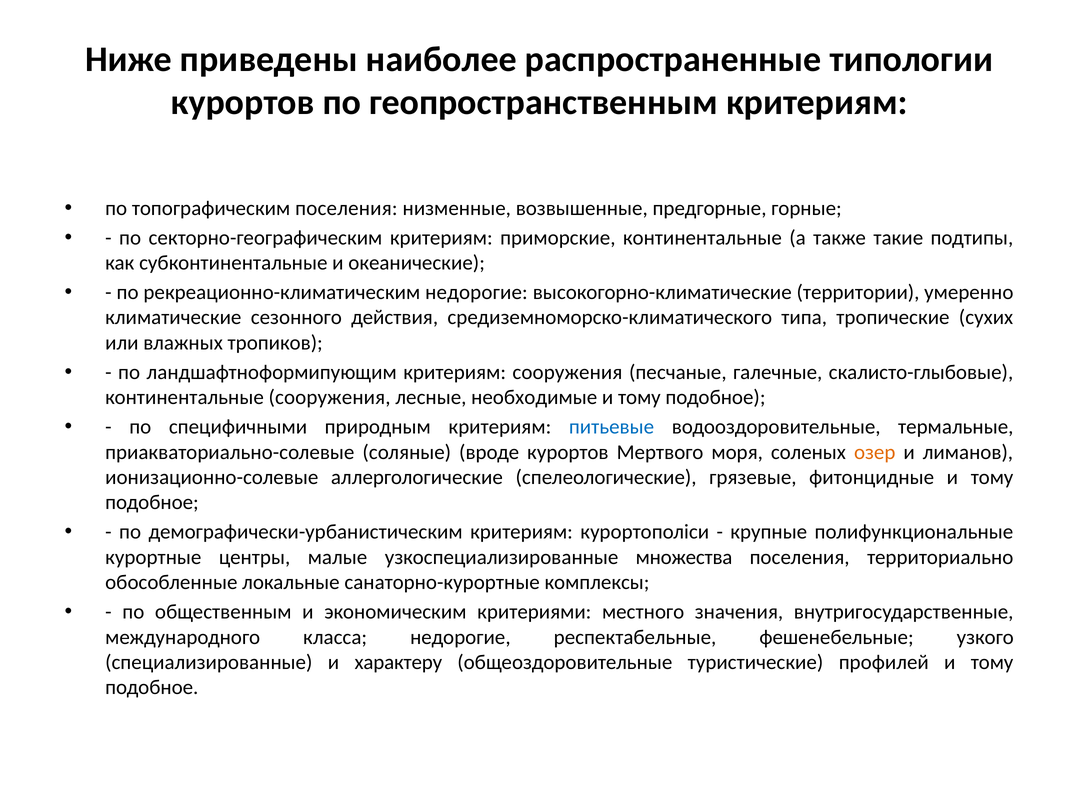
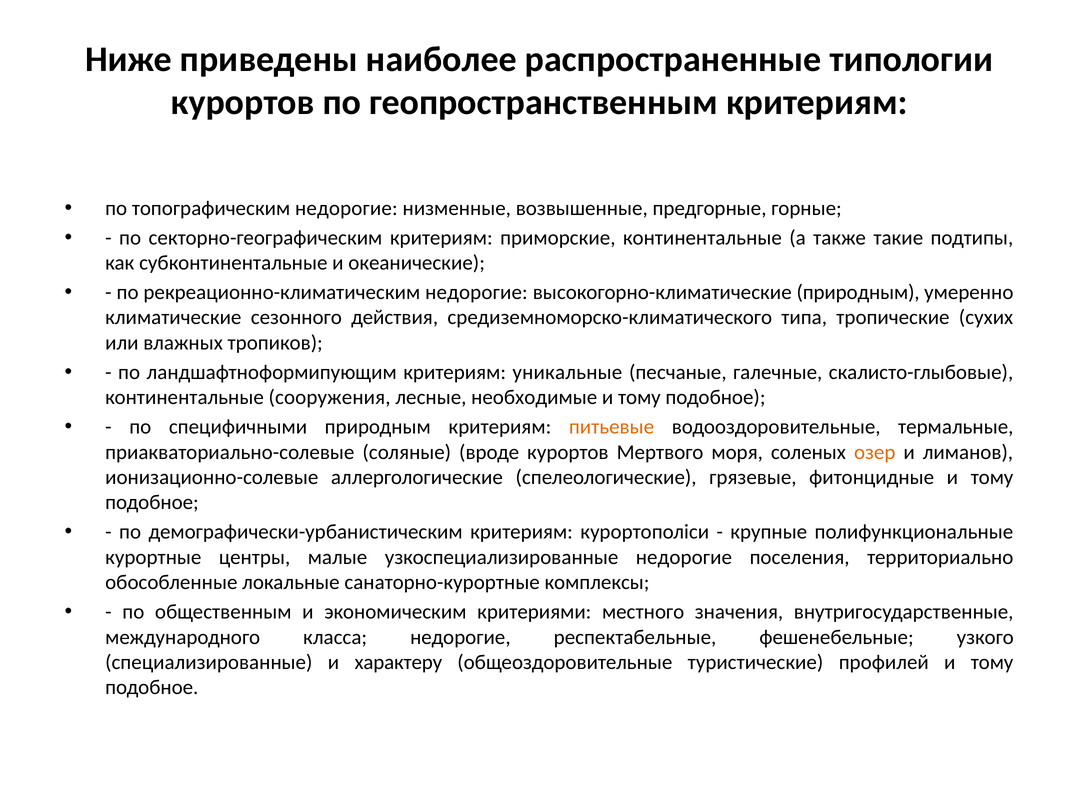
топографическим поселения: поселения -> недорогие (346, 208)
высокогорно-климатические территории: территории -> природным (858, 292)
критериям сооружения: сооружения -> уникальные (567, 372)
питьевые colour: blue -> orange (611, 427)
узкоспециализированные множества: множества -> недорогие (684, 557)
